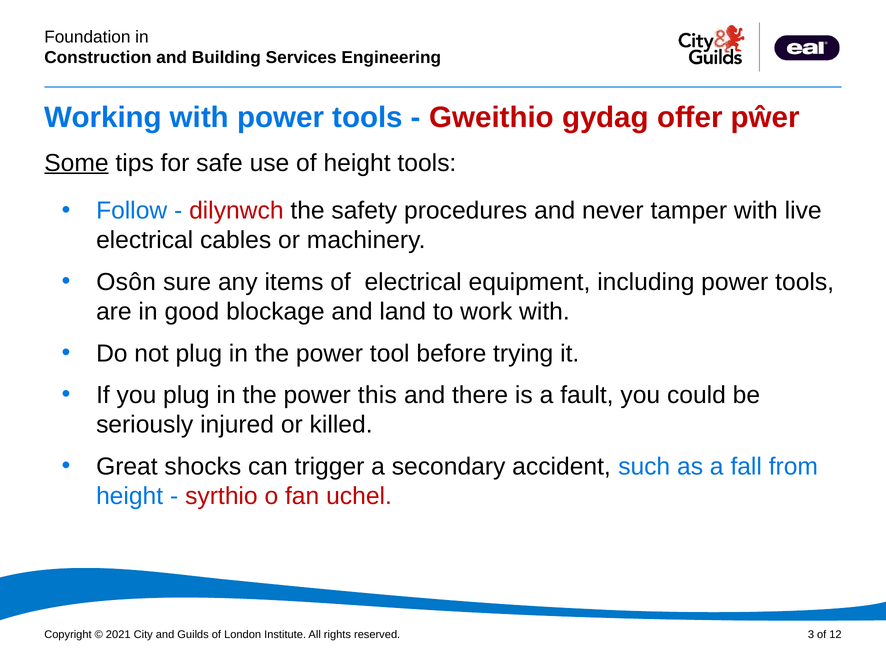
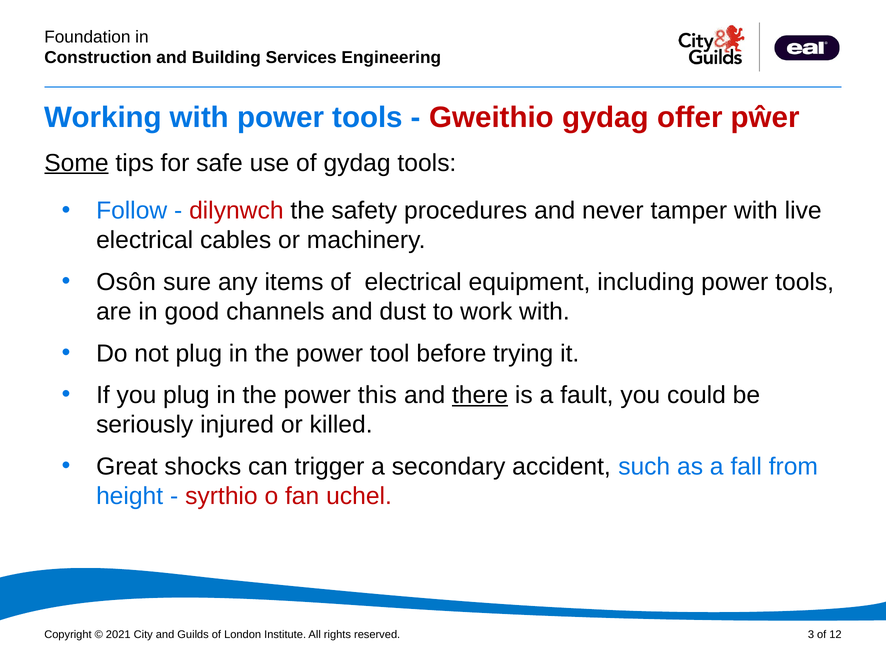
of height: height -> gydag (357, 163)
blockage: blockage -> channels (275, 312)
land: land -> dust (403, 312)
there underline: none -> present (480, 396)
